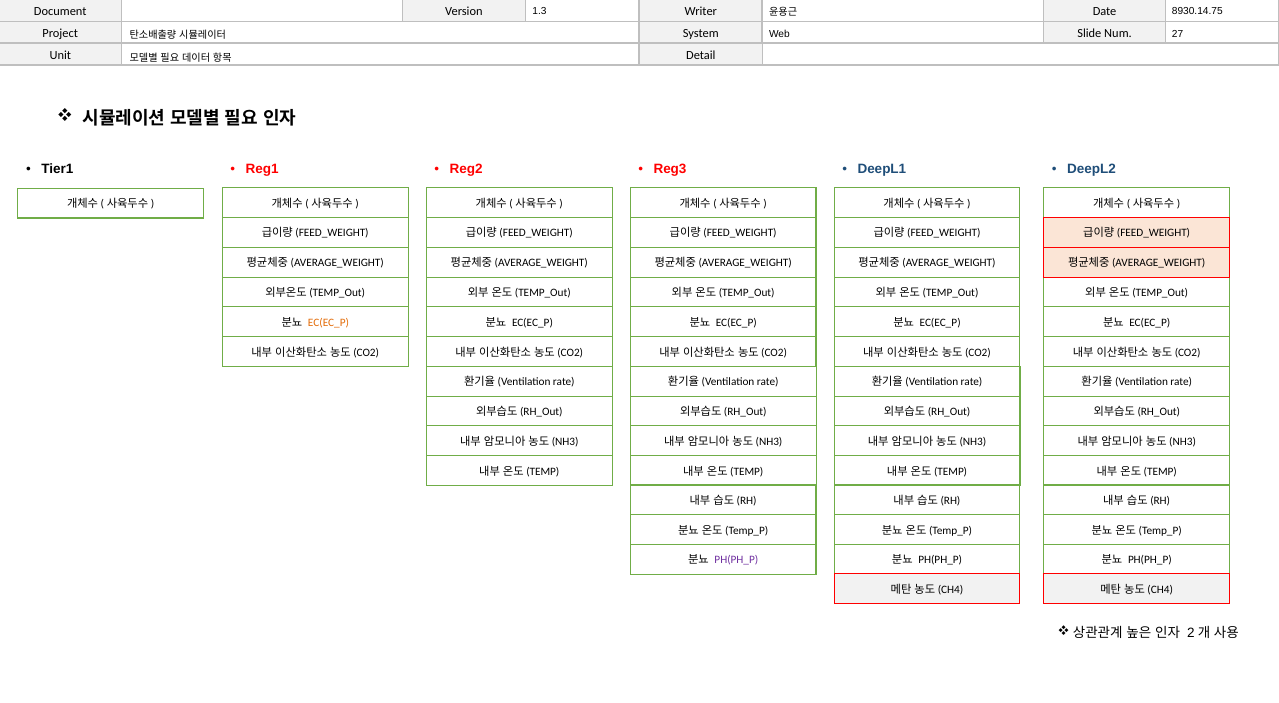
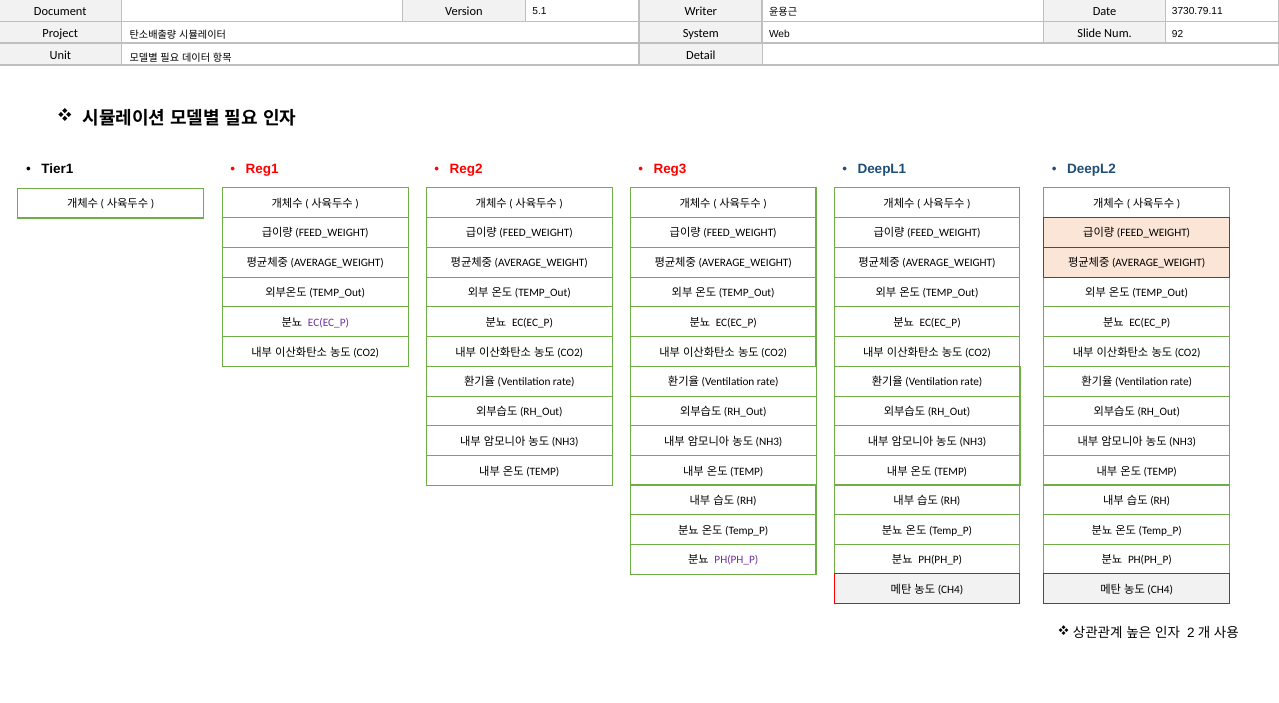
1.3: 1.3 -> 5.1 (539, 12)
8930.14.75: 8930.14.75 -> 3730.79.11 (1197, 12)
27: 27 -> 92 (1178, 35)
EC(EC_P colour: orange -> purple (328, 323)
